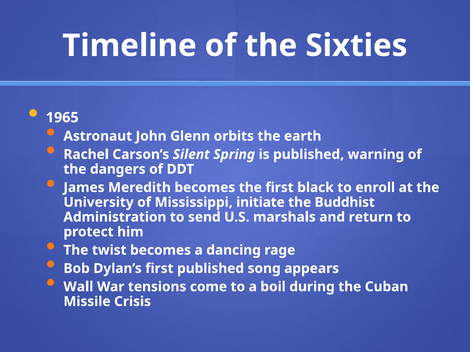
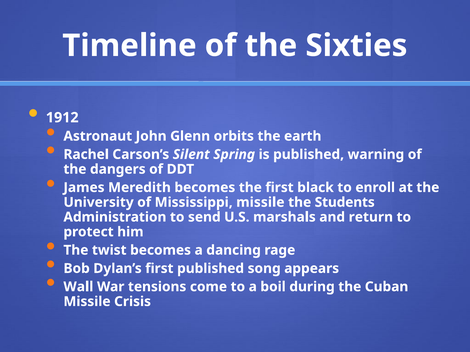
1965: 1965 -> 1912 (62, 118)
Mississippi initiate: initiate -> missile (260, 203)
Buddhist: Buddhist -> Students (345, 203)
